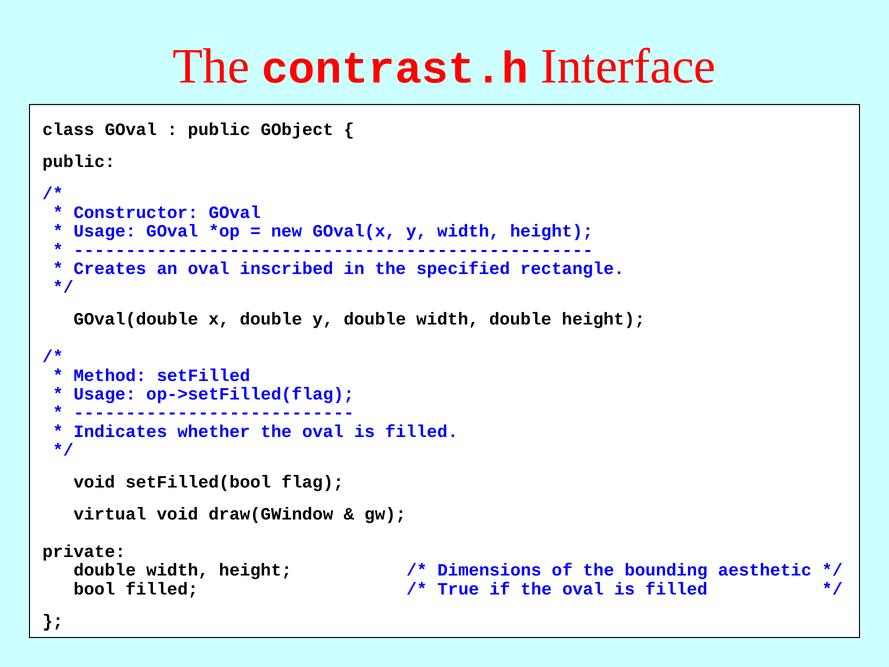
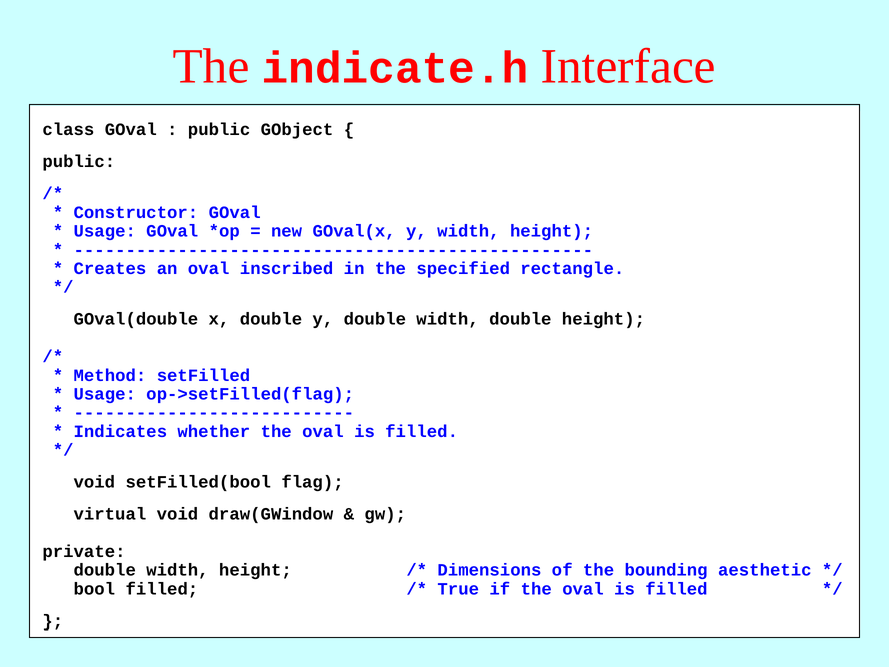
contrast.h: contrast.h -> indicate.h (395, 68)
